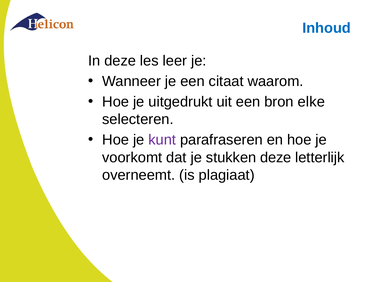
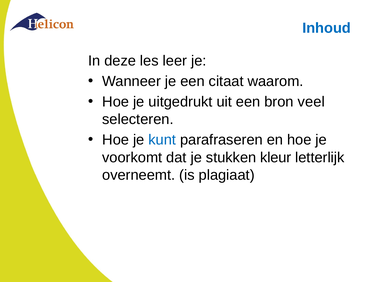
elke: elke -> veel (311, 102)
kunt colour: purple -> blue (162, 140)
stukken deze: deze -> kleur (276, 157)
